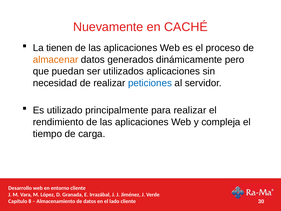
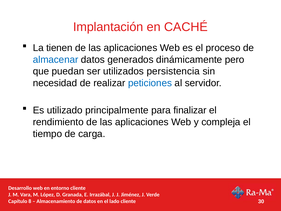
Nuevamente: Nuevamente -> Implantación (108, 27)
almacenar colour: orange -> blue (56, 60)
utilizados aplicaciones: aplicaciones -> persistencia (173, 71)
para realizar: realizar -> finalizar (190, 110)
